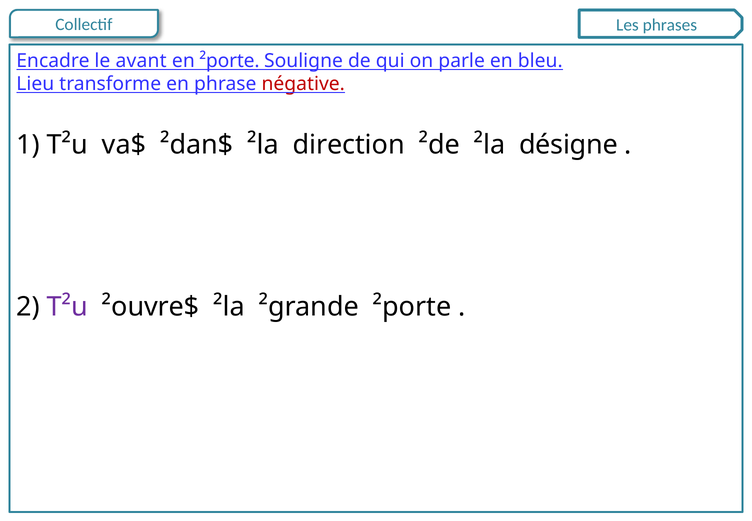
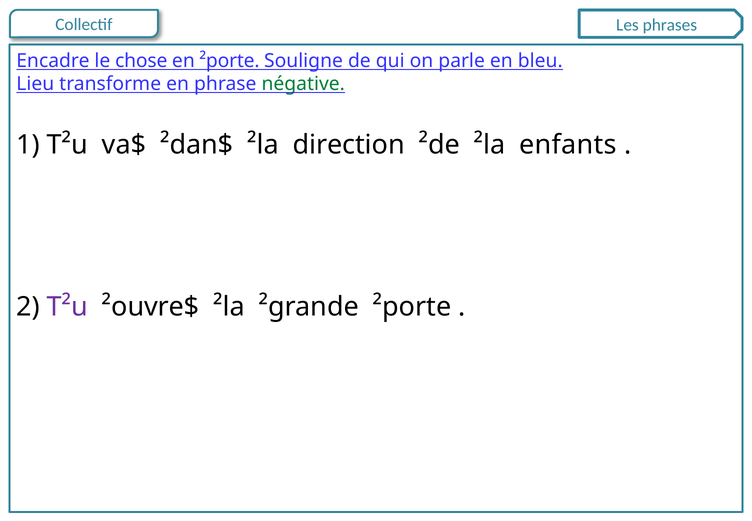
avant: avant -> chose (141, 61)
négative colour: red -> green (303, 84)
désigne: désigne -> enfants (568, 145)
